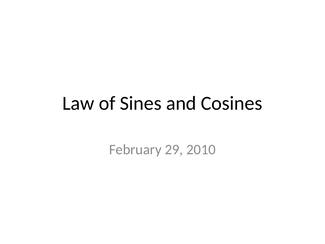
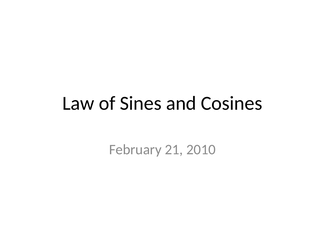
29: 29 -> 21 (174, 149)
